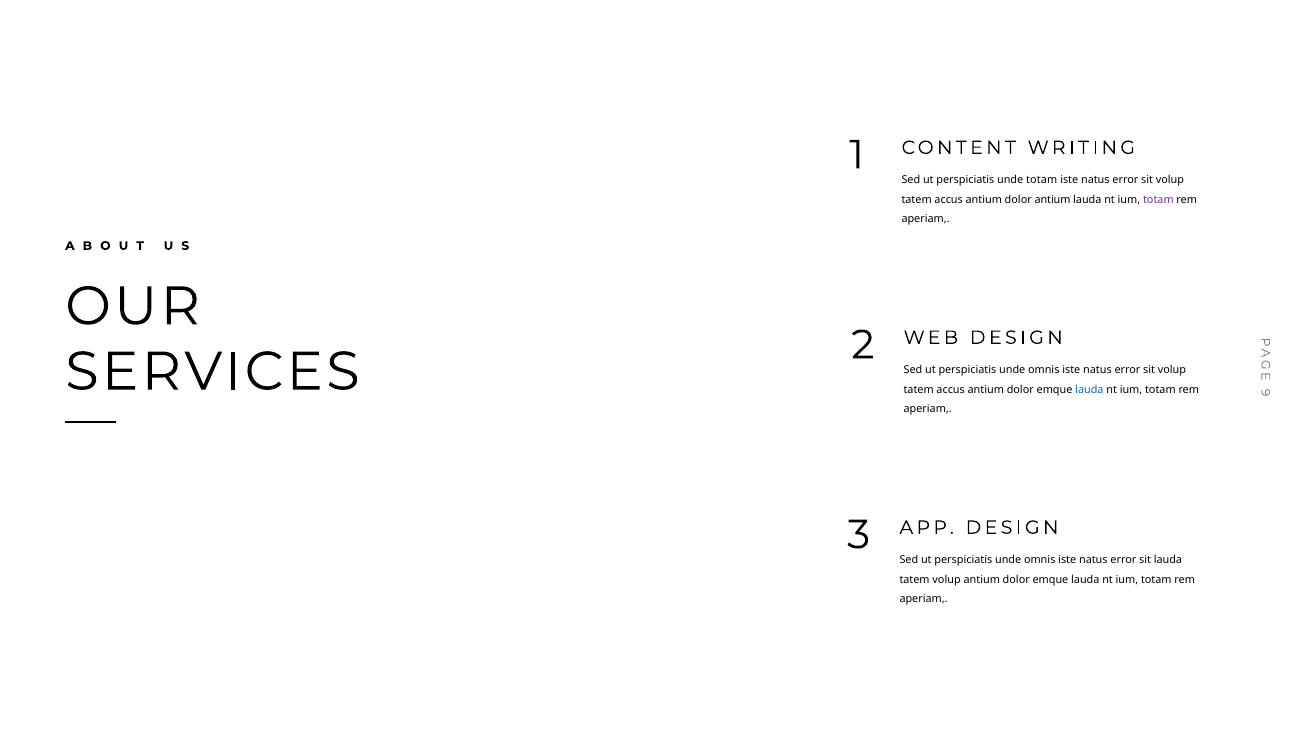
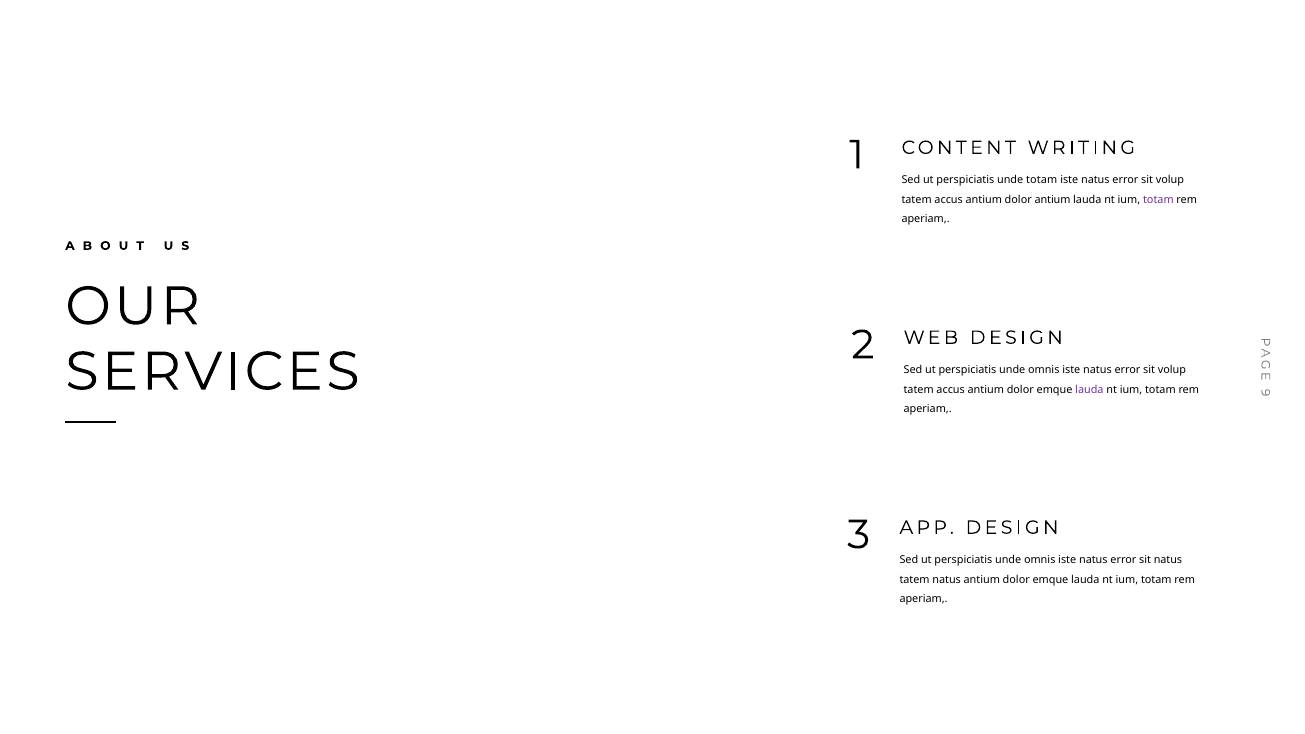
lauda colour: blue -> purple (1089, 390)
sit lauda: lauda -> natus (1168, 560)
tatem volup: volup -> natus (947, 580)
